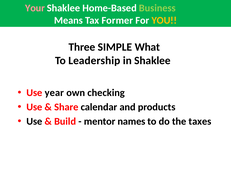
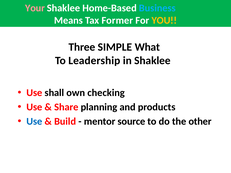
Business colour: light green -> light blue (157, 8)
year: year -> shall (54, 93)
calendar: calendar -> planning (99, 107)
Use colour: black -> blue (34, 122)
names: names -> source (131, 122)
taxes: taxes -> other (200, 122)
